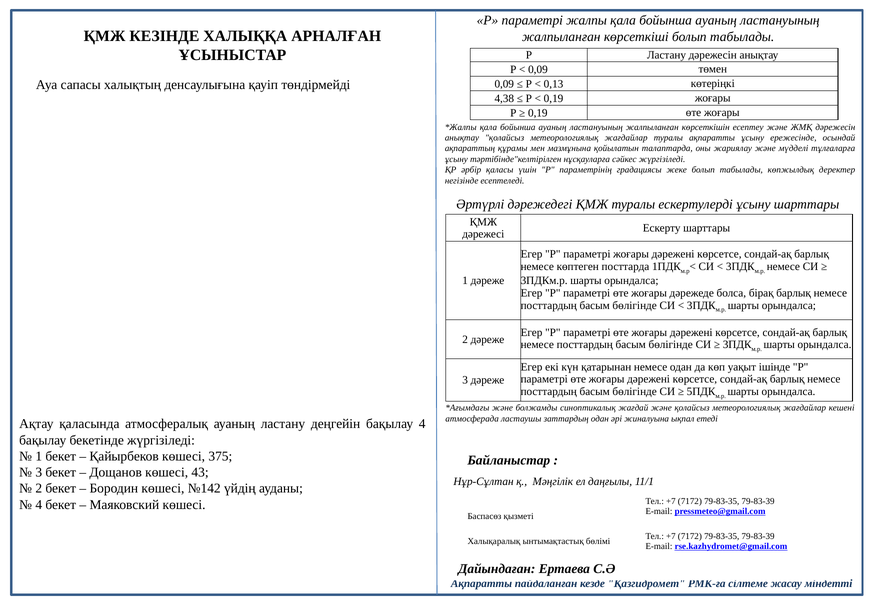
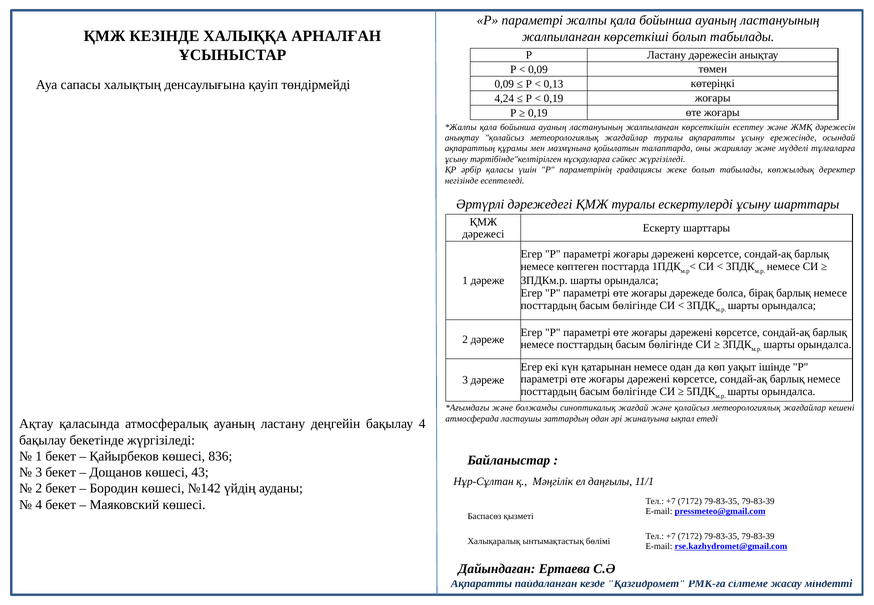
4,38: 4,38 -> 4,24 (504, 98)
375: 375 -> 836 (220, 456)
